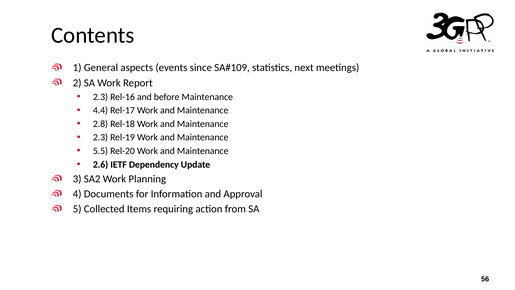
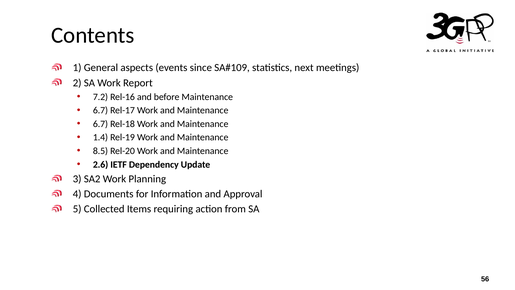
2.3: 2.3 -> 7.2 (100, 97)
4.4: 4.4 -> 6.7 (100, 110)
2.8: 2.8 -> 6.7 (100, 124)
2.3: 2.3 -> 1.4 (100, 137)
5.5: 5.5 -> 8.5 (100, 151)
